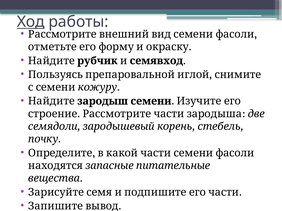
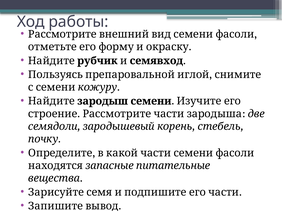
Ход underline: present -> none (31, 22)
